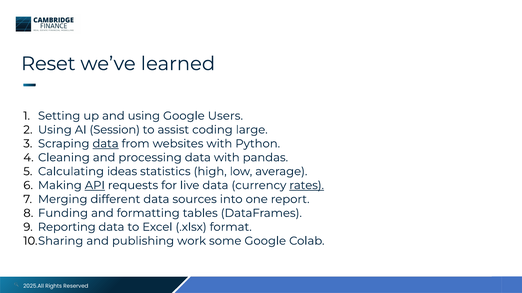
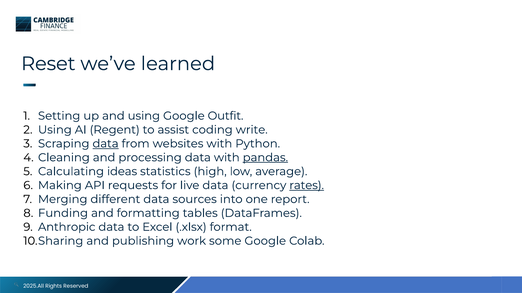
Users: Users -> Outfit (225, 116)
Session: Session -> Regent (115, 130)
large: large -> write (252, 130)
pandas underline: none -> present (265, 158)
API underline: present -> none (95, 186)
Reporting: Reporting -> Anthropic (67, 227)
